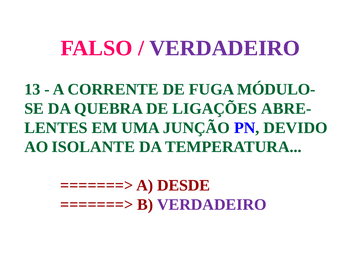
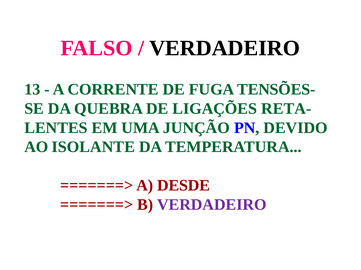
VERDADEIRO colour: purple -> black (225, 48)
MÓDULO-: MÓDULO- -> TENSÕES- (276, 90)
ABRE-: ABRE- -> RETA- (286, 109)
